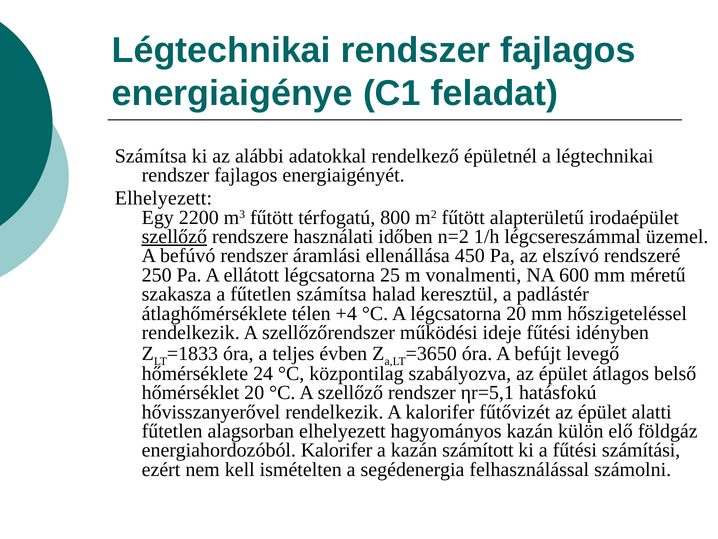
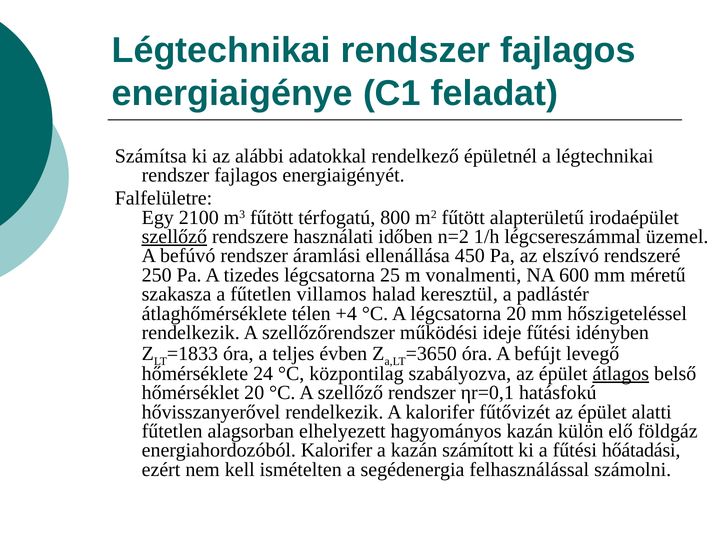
Elhelyezett: Elhelyezett -> Falfelületre (164, 198)
2200: 2200 -> 2100 (199, 217)
ellátott: ellátott -> tizedes (251, 275)
fűtetlen számítsa: számítsa -> villamos (332, 294)
átlagos underline: none -> present (621, 373)
ηr=5,1: ηr=5,1 -> ηr=0,1 (487, 392)
számítási: számítási -> hőátadási (641, 450)
